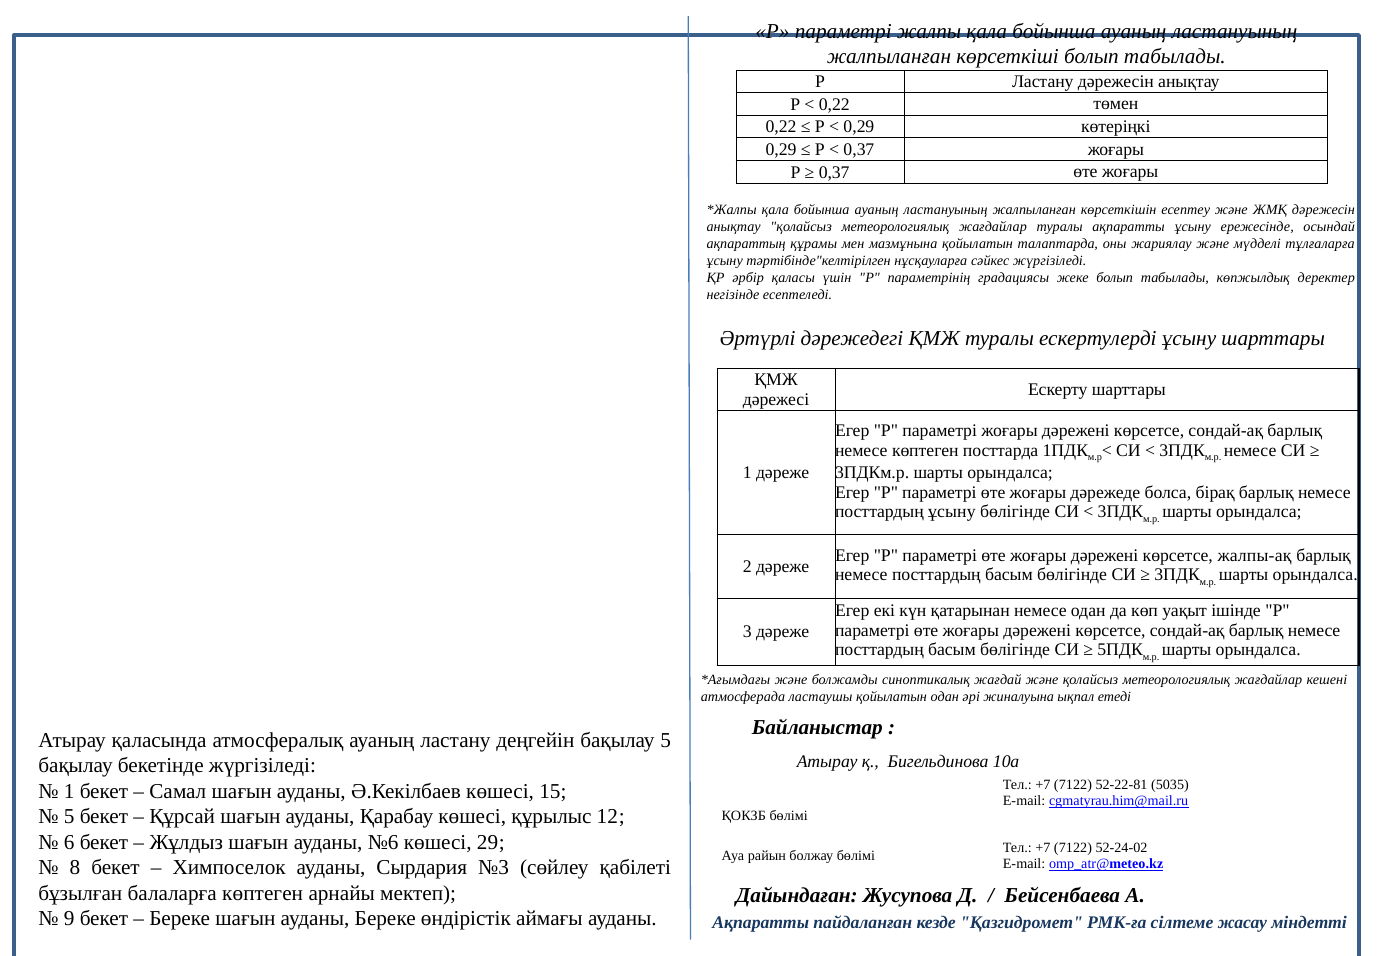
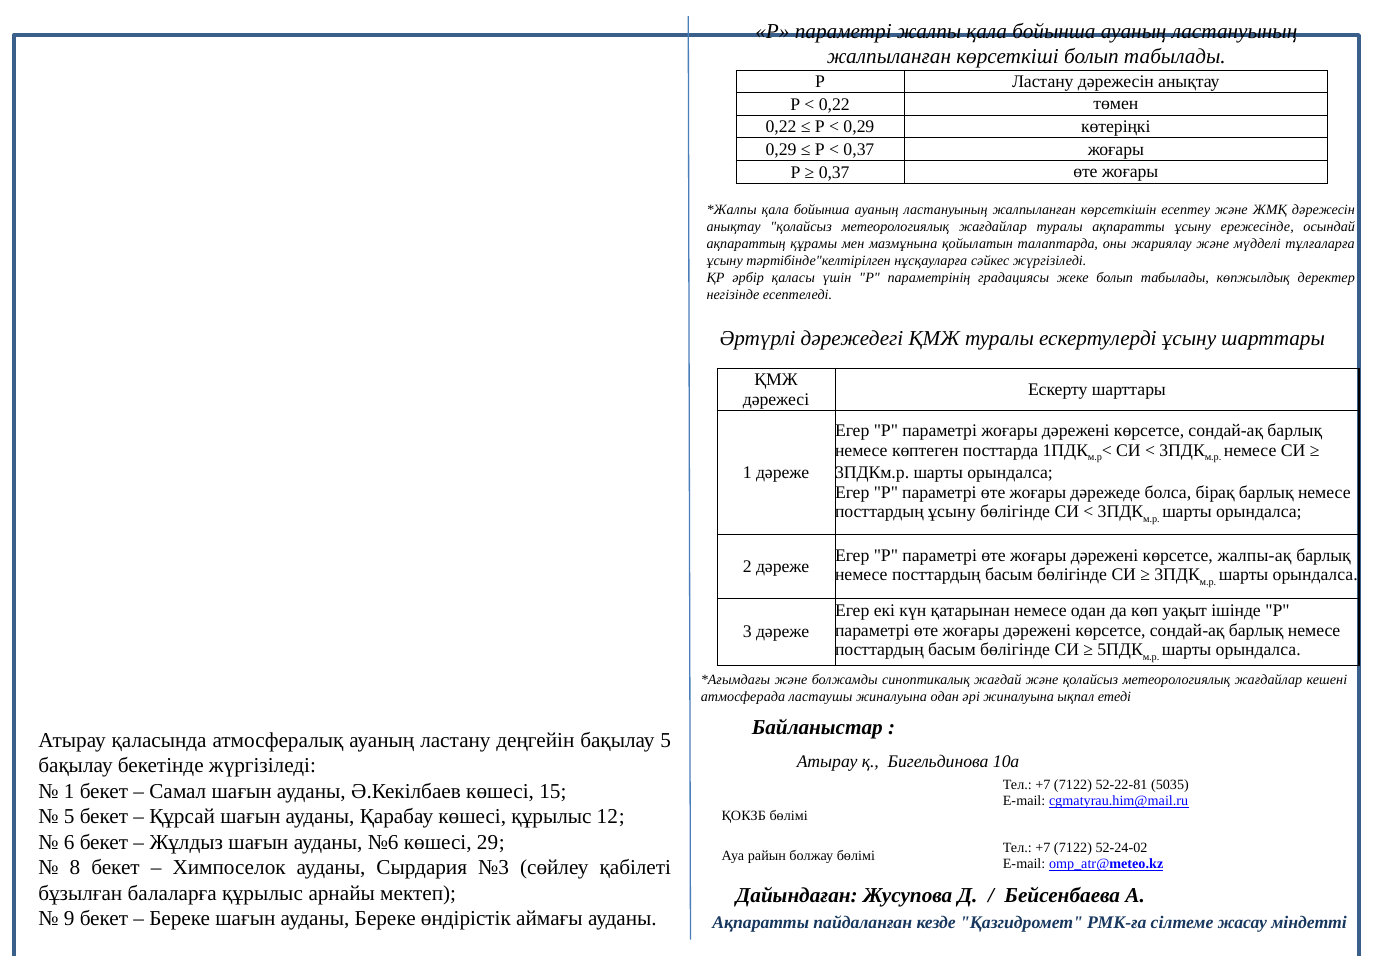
ластаушы қойылатын: қойылатын -> жиналуына (892, 696)
балаларға көптеген: көптеген -> құрылыс (263, 893)
